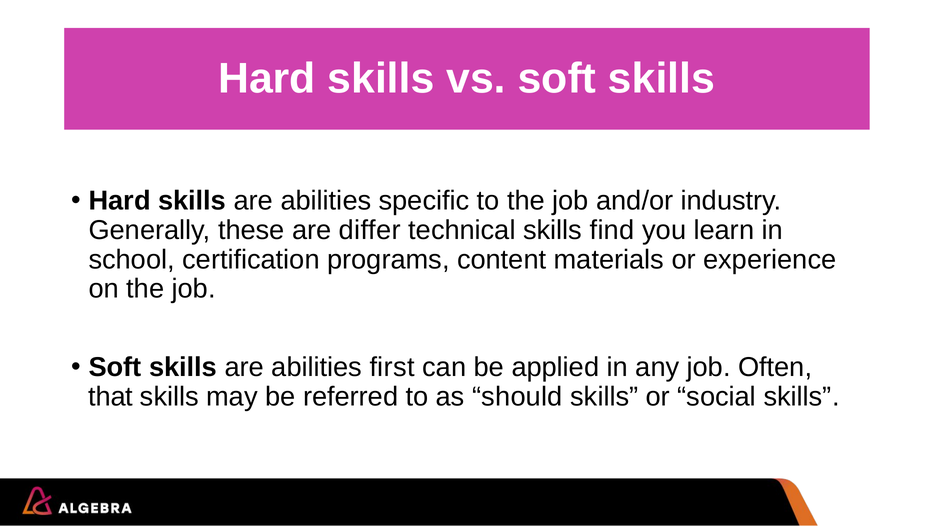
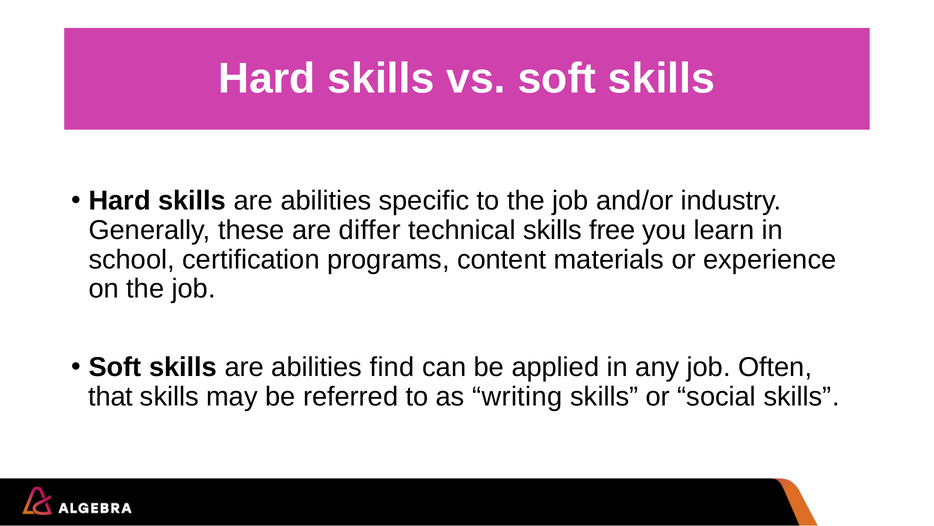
find: find -> free (612, 230)
first: first -> find (392, 367)
should: should -> writing (517, 396)
